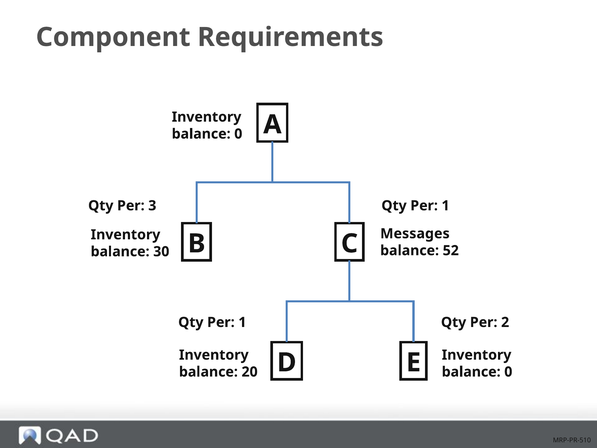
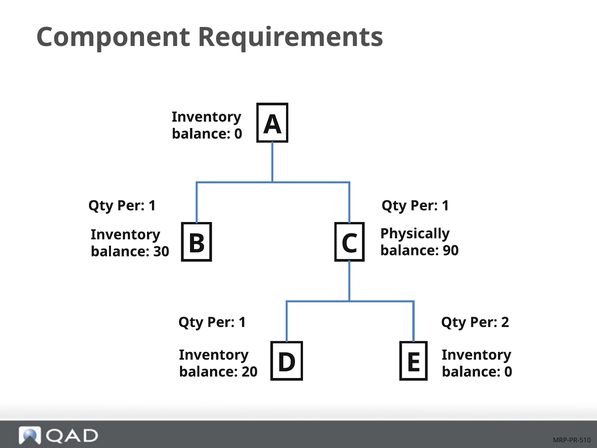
3: 3 -> 1 (152, 206)
Messages: Messages -> Physically (415, 233)
52: 52 -> 90 (451, 250)
